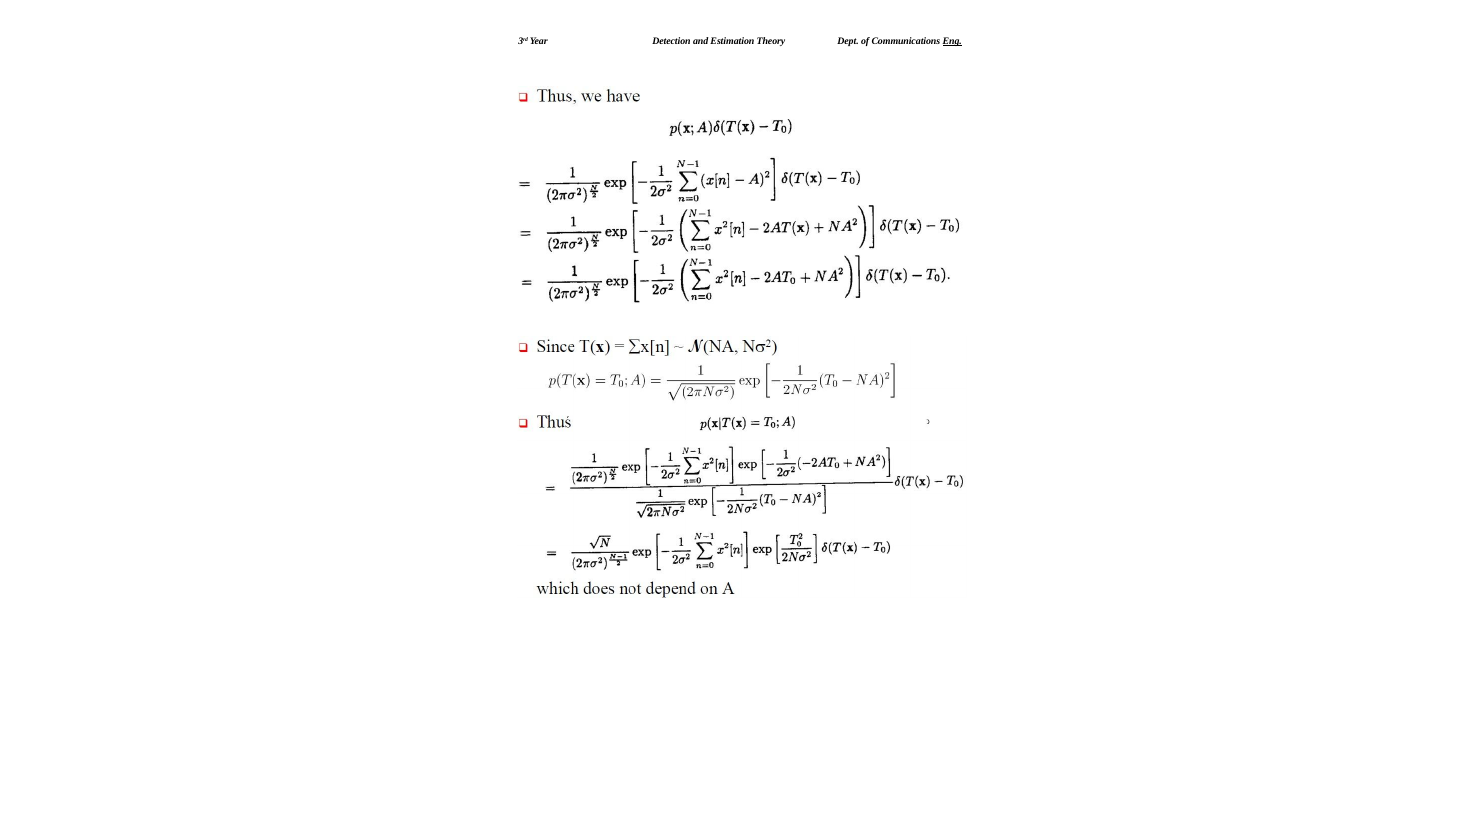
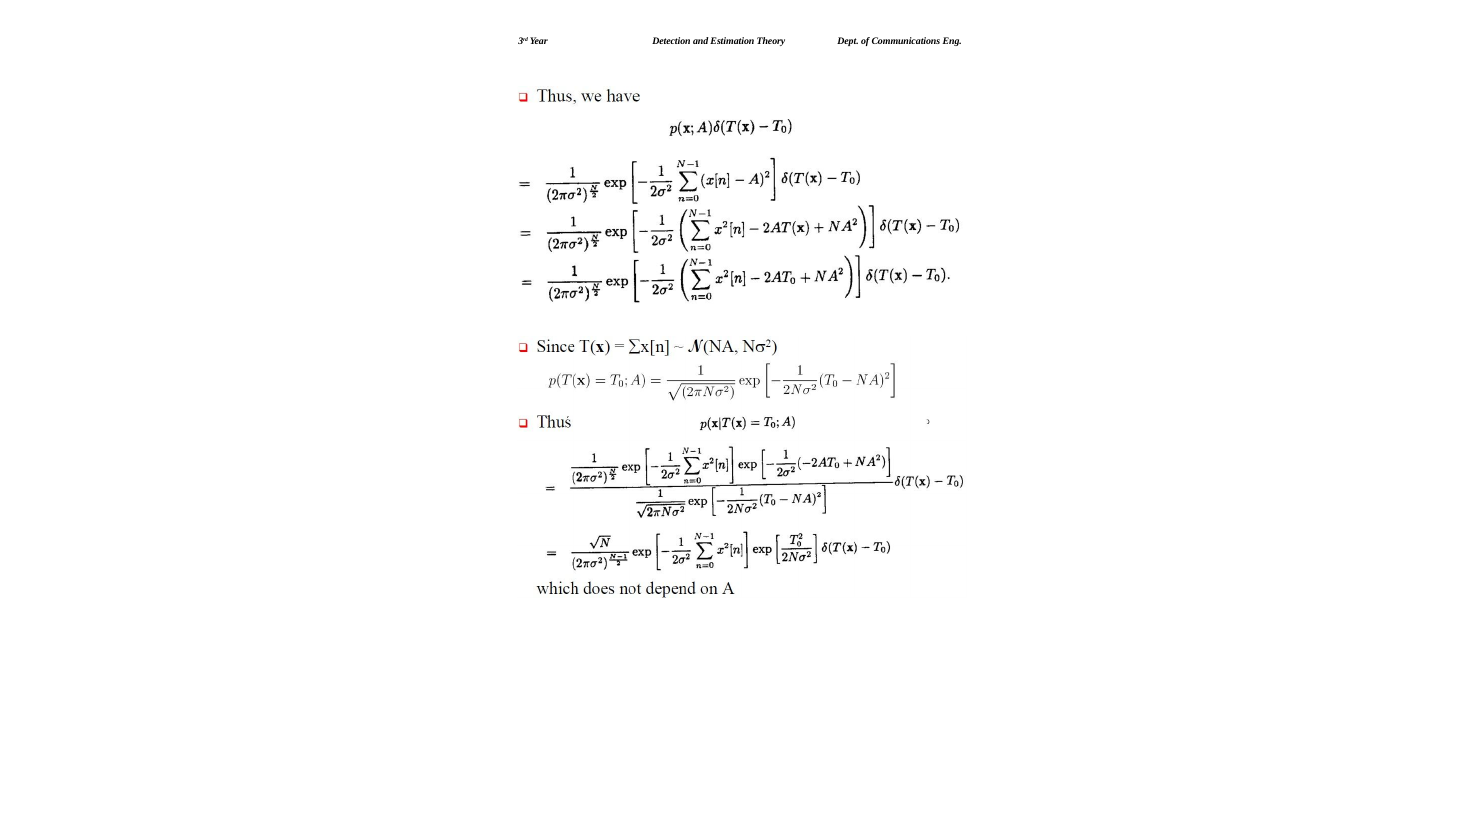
Eng underline: present -> none (952, 41)
